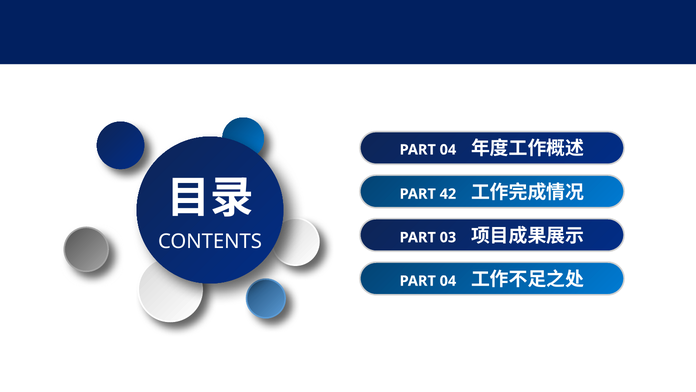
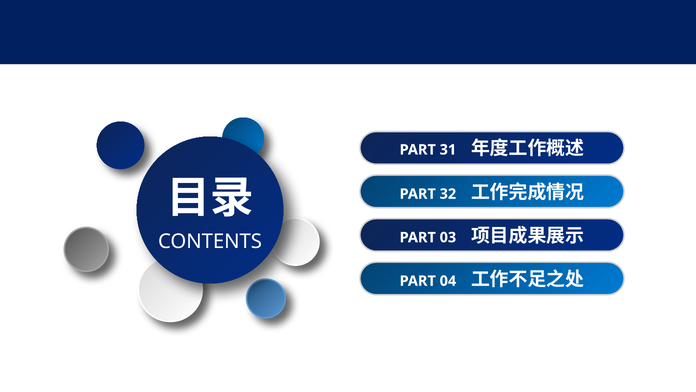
04: 04 -> 31 (448, 150)
42: 42 -> 32 (448, 194)
